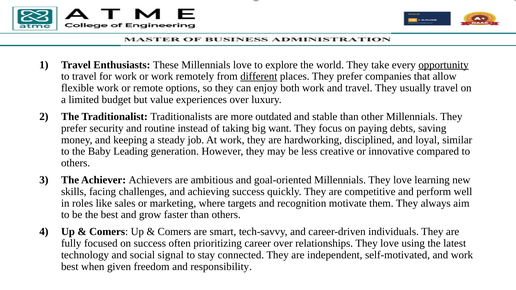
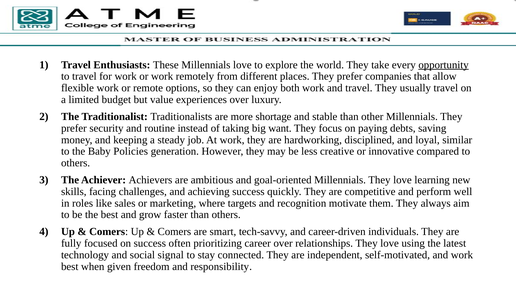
different underline: present -> none (259, 76)
outdated: outdated -> shortage (273, 117)
Leading: Leading -> Policies (131, 152)
